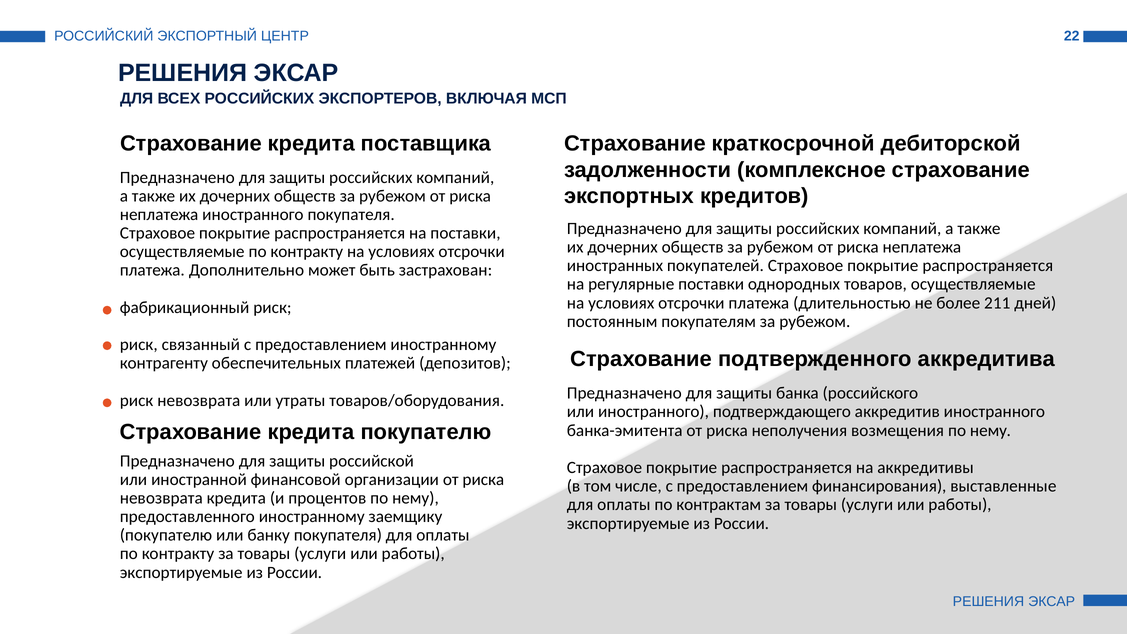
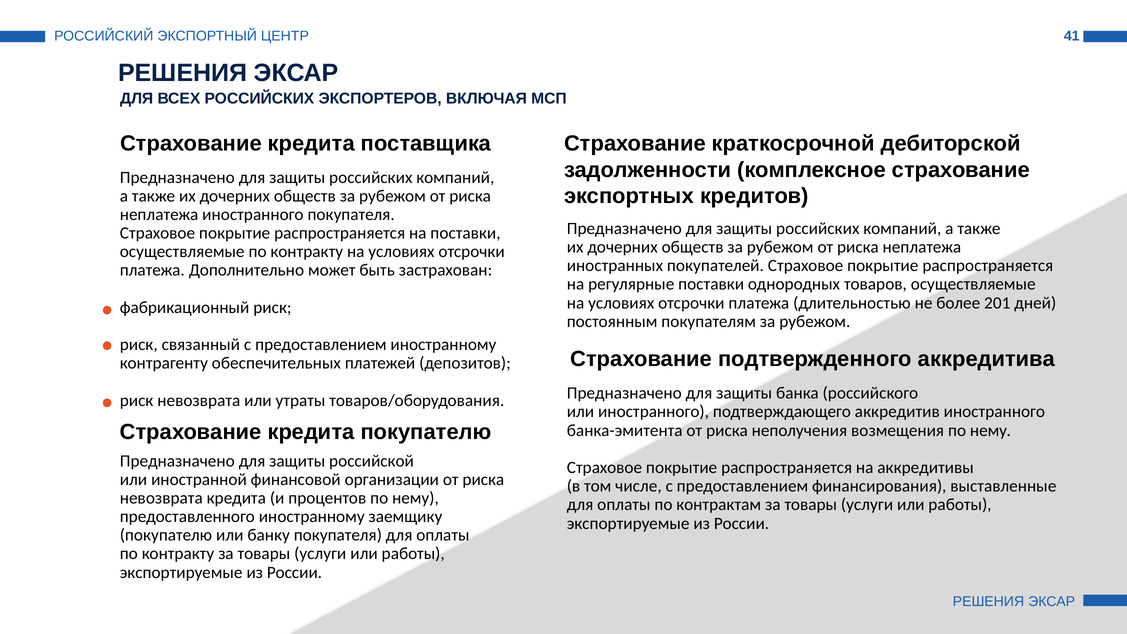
22: 22 -> 41 (1072, 36)
211: 211 -> 201 (997, 303)
